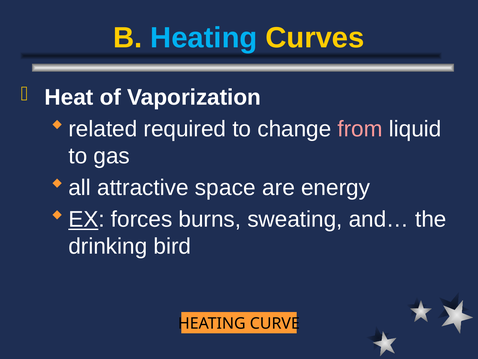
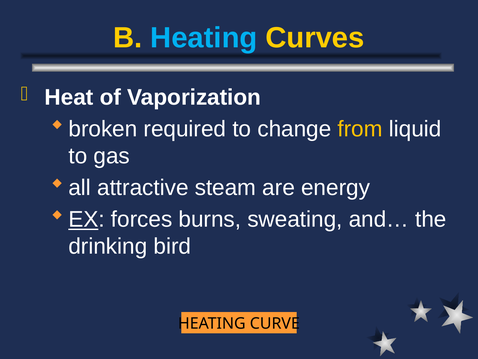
related: related -> broken (103, 129)
from colour: pink -> yellow (360, 129)
space: space -> steam (225, 187)
